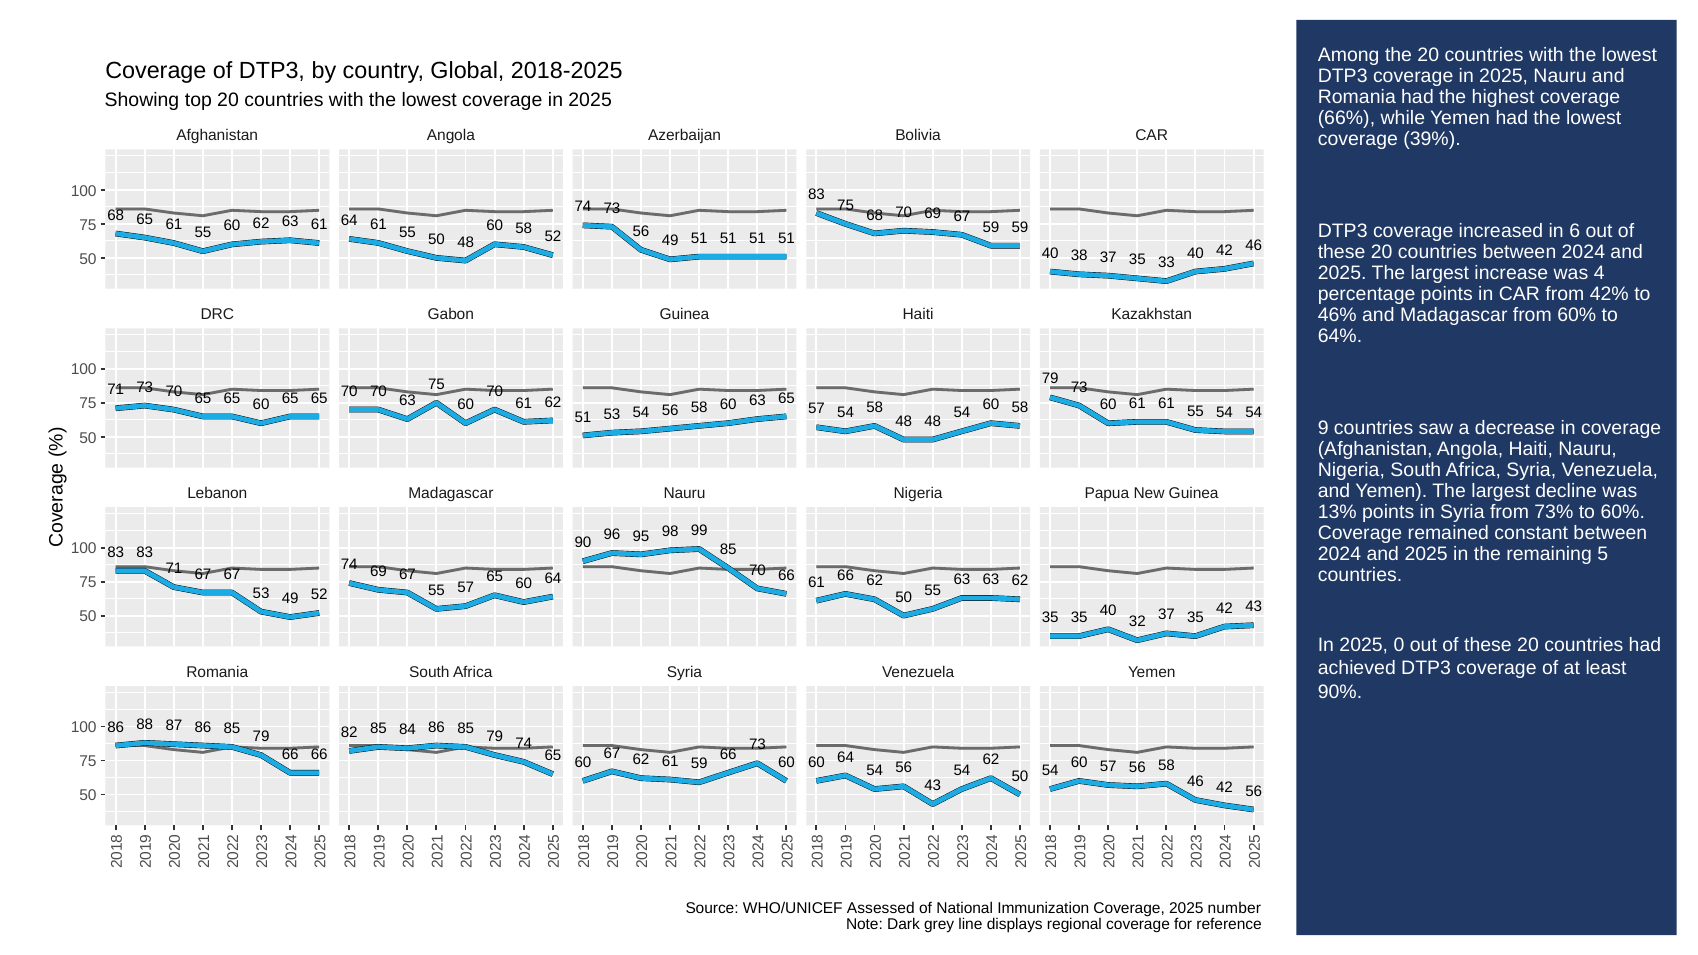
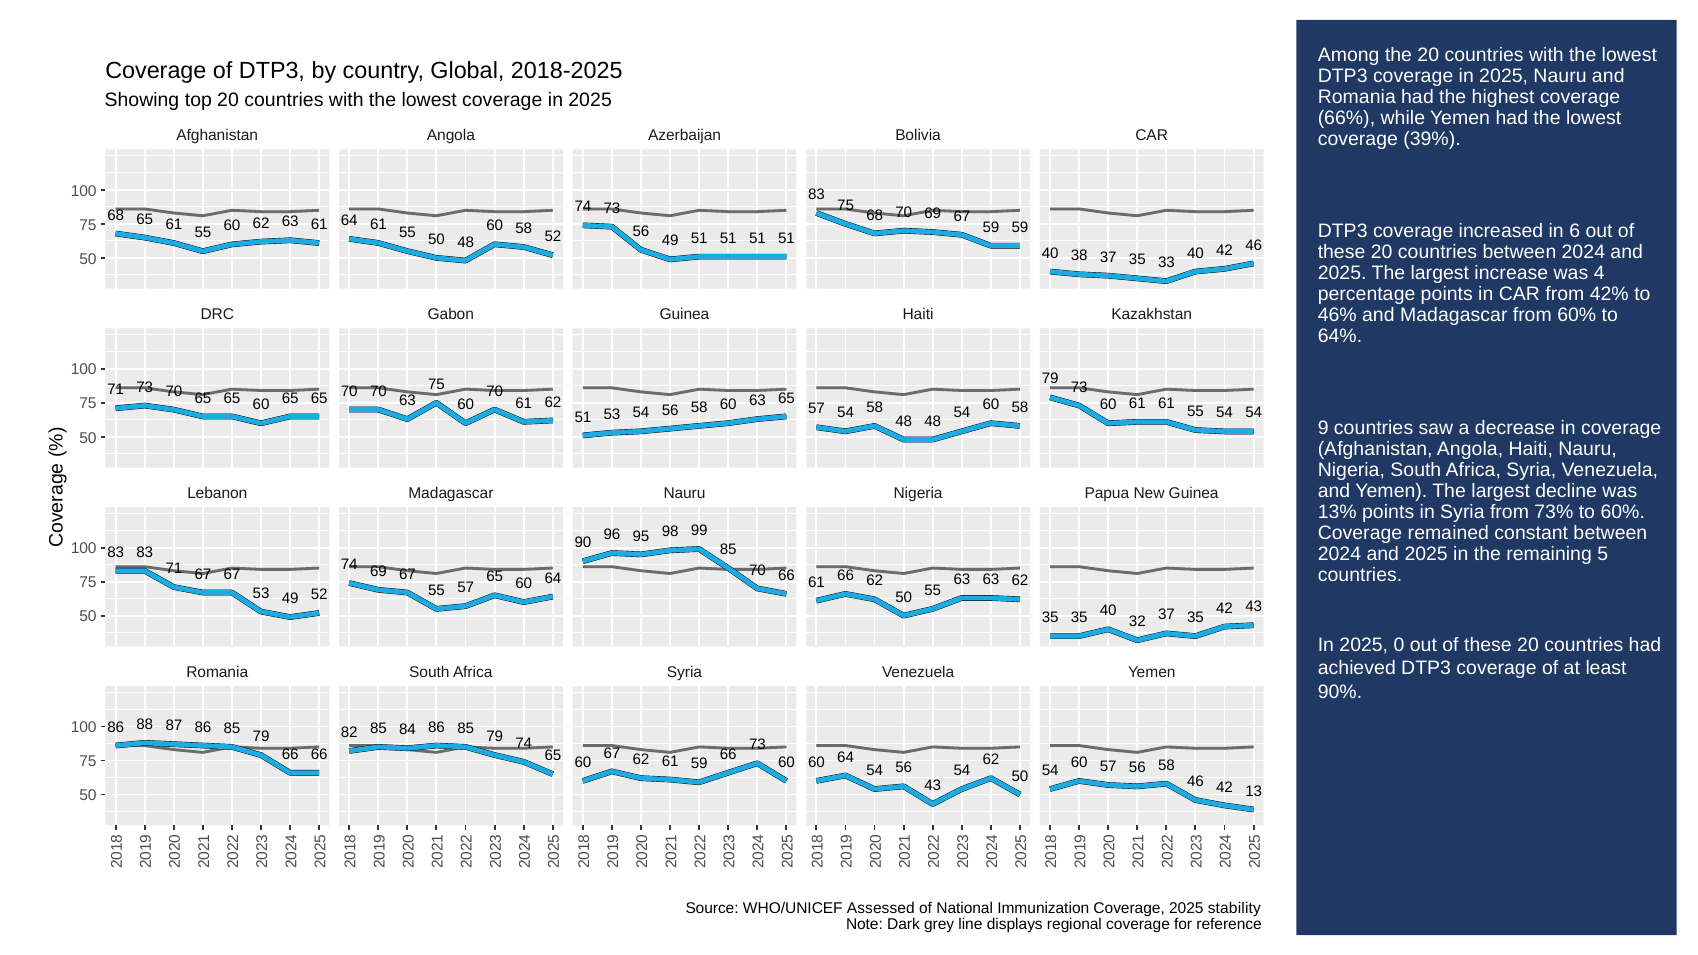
42 56: 56 -> 13 (1254, 791)
number: number -> stability (1234, 908)
